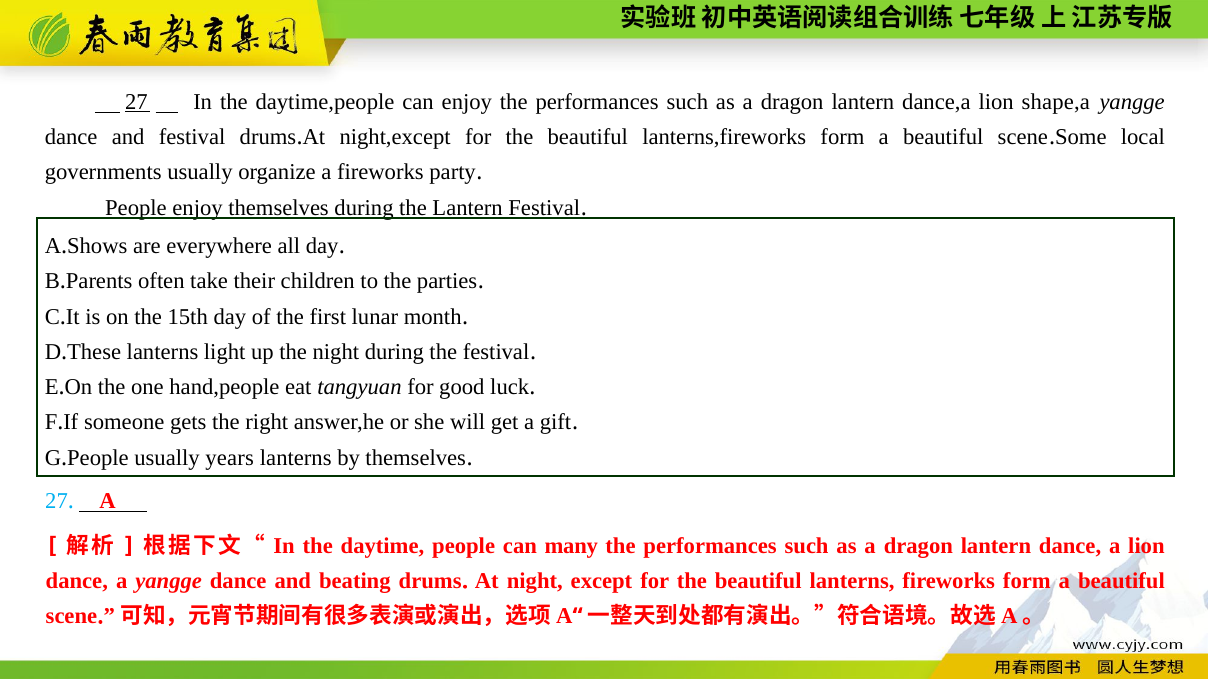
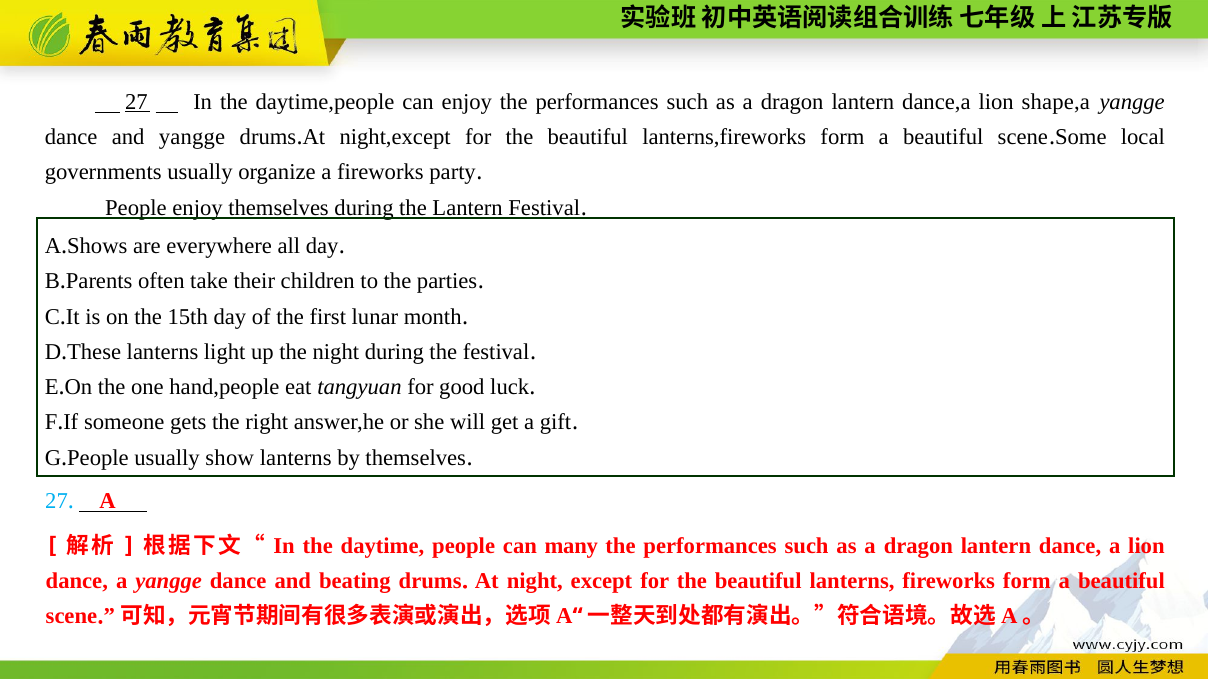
and festival: festival -> yangge (192, 137)
years: years -> show (230, 458)
